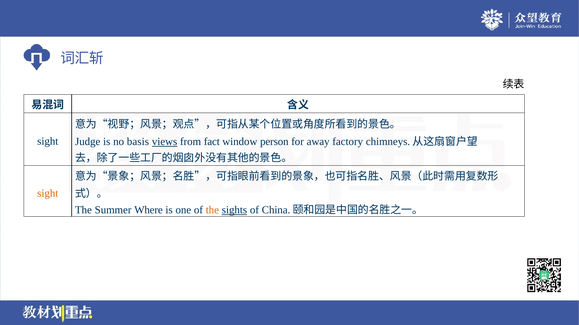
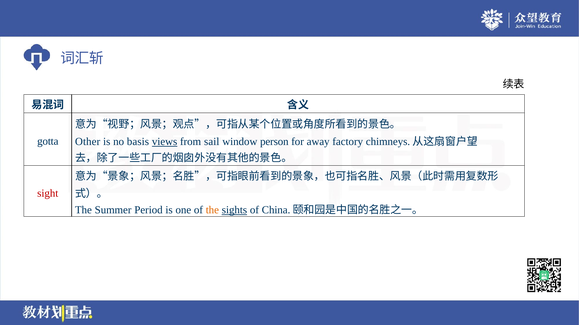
sight: sight -> gotta (48, 142)
Judge: Judge -> Other (88, 142)
fact: fact -> sail (212, 142)
sight colour: orange -> red (48, 194)
Where: Where -> Period (148, 210)
